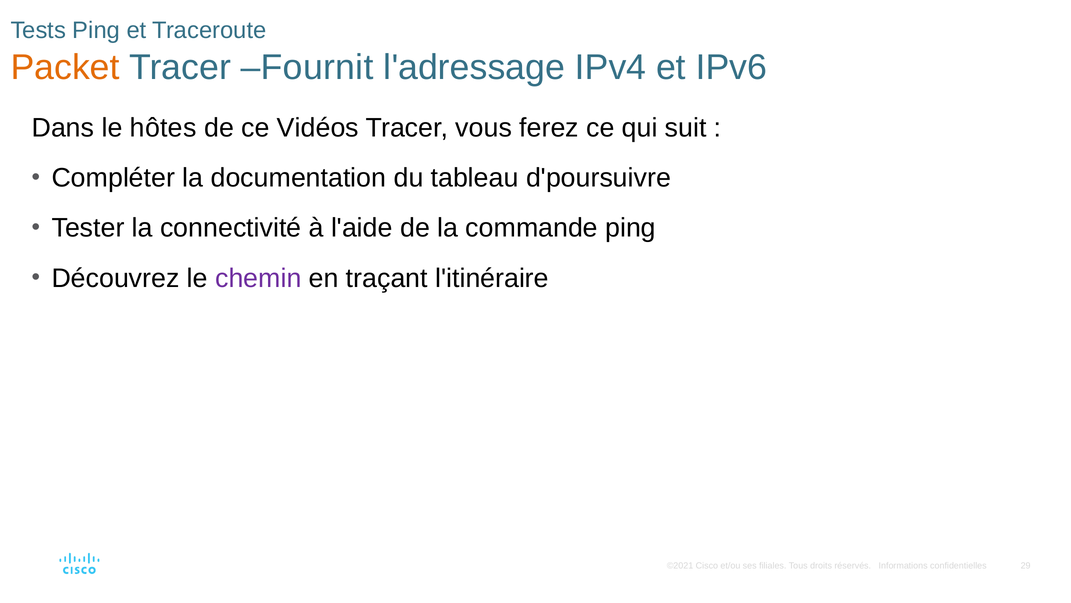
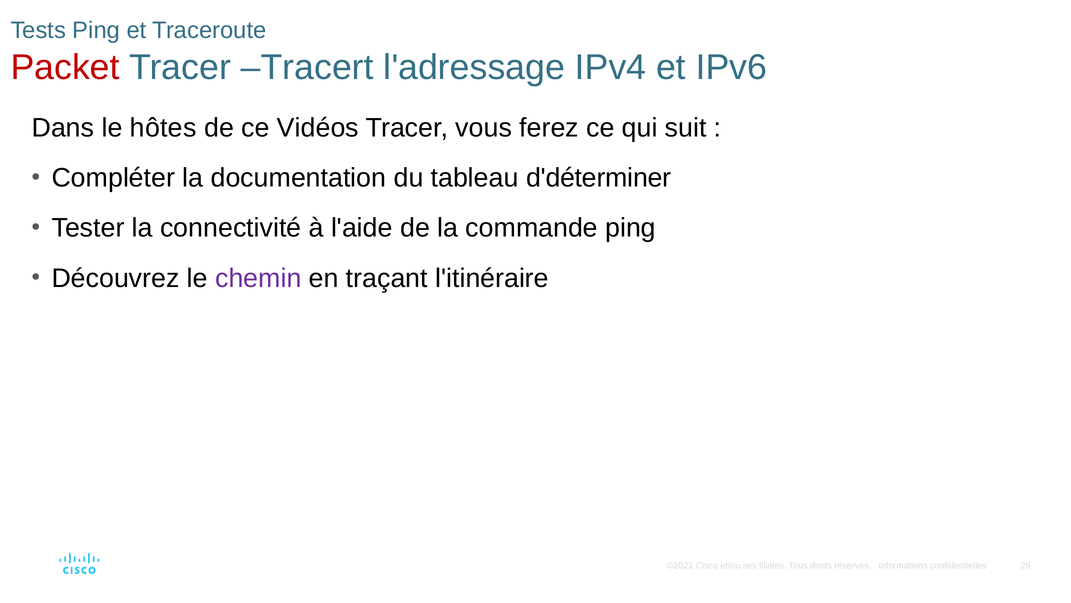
Packet colour: orange -> red (65, 67)
Fournit: Fournit -> Tracert (307, 67)
d'poursuivre: d'poursuivre -> d'déterminer (599, 178)
